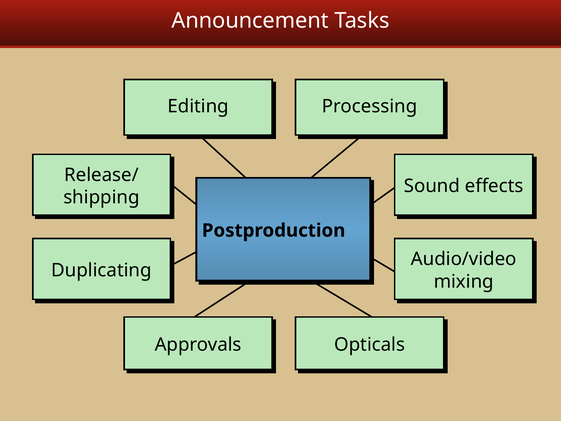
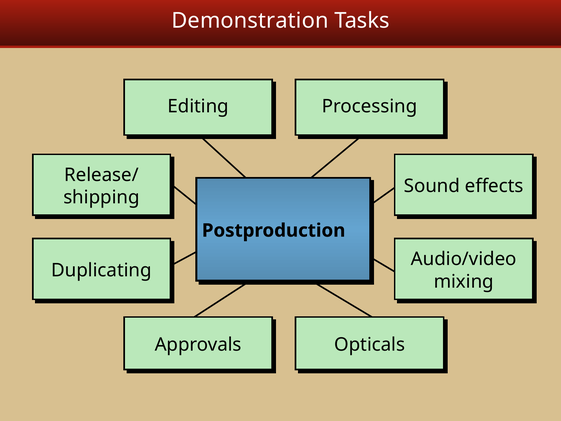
Announcement: Announcement -> Demonstration (250, 20)
